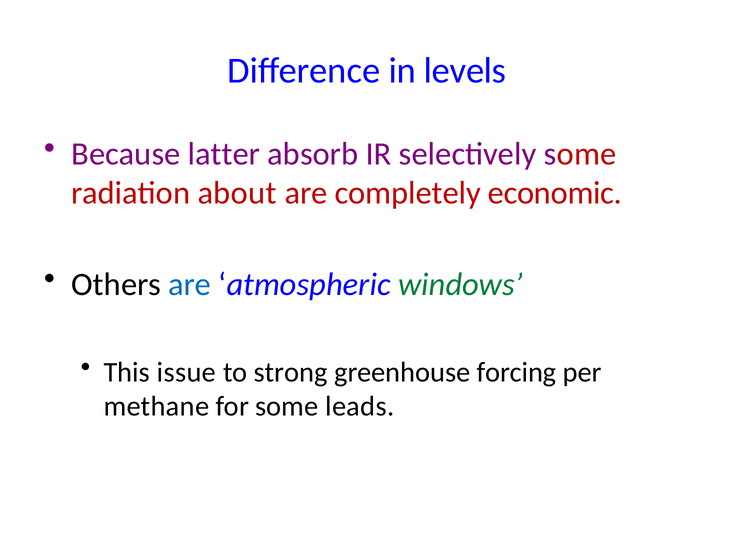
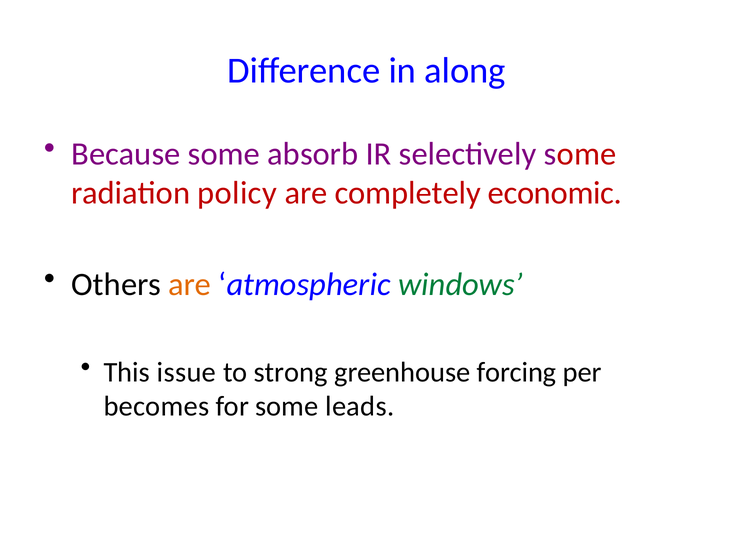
levels: levels -> along (465, 70)
Because latter: latter -> some (224, 154)
about: about -> policy (237, 193)
are colour: blue -> orange (190, 284)
methane: methane -> becomes (156, 406)
